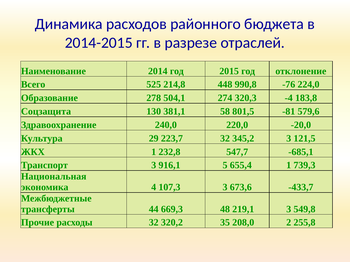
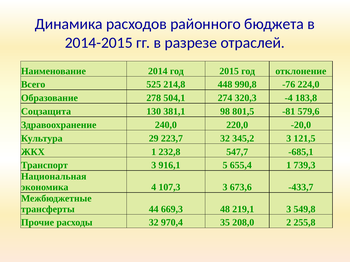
58: 58 -> 98 (225, 112)
320,2: 320,2 -> 970,4 (172, 223)
